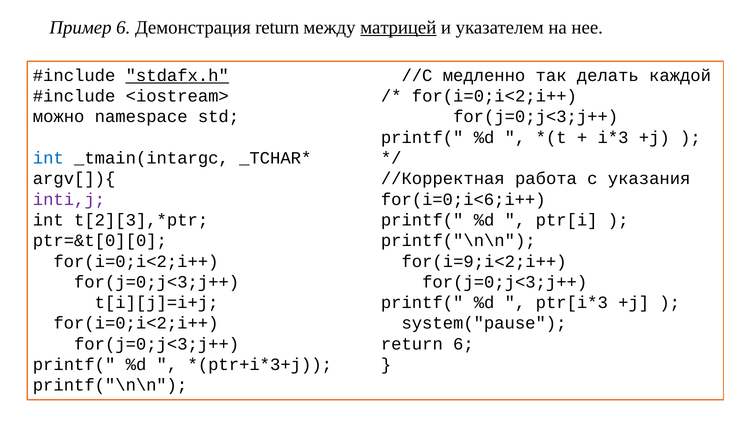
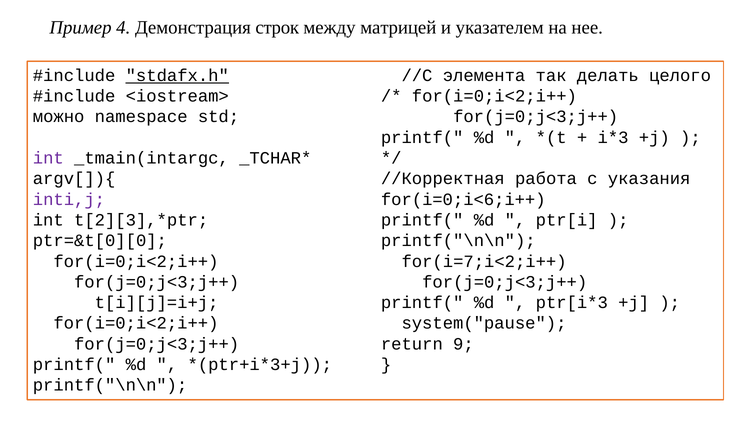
Пример 6: 6 -> 4 (123, 27)
Демонстрация return: return -> строк (277, 27)
матрицей underline: present -> none (398, 27)
медленно: медленно -> элемента (484, 75)
каждой: каждой -> целого (680, 75)
int colour: blue -> purple (48, 158)
for(i=9;i<2;i++: for(i=9;i<2;i++ -> for(i=7;i<2;i++ (484, 261)
return 6: 6 -> 9 (463, 344)
